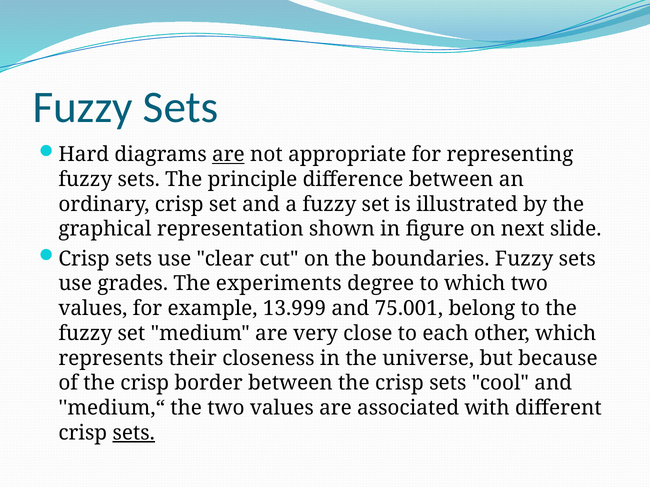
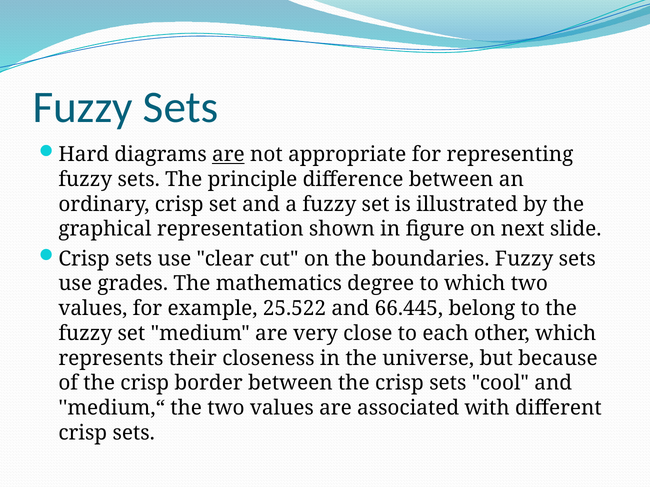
experiments: experiments -> mathematics (279, 284)
13.999: 13.999 -> 25.522 (294, 309)
75.001: 75.001 -> 66.445 (409, 309)
sets underline: present -> none (134, 433)
